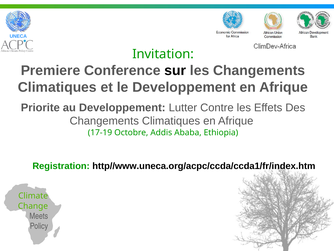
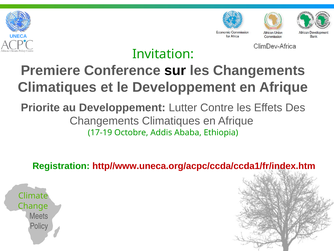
http//www.uneca.org/acpc/ccda/ccda1/fr/index.htm colour: black -> red (204, 166)
